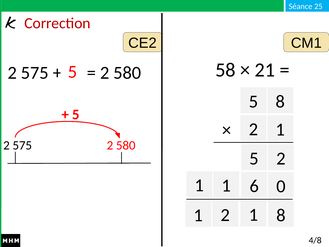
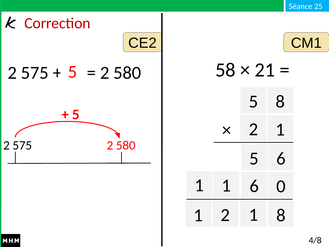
5 2: 2 -> 6 (281, 158)
